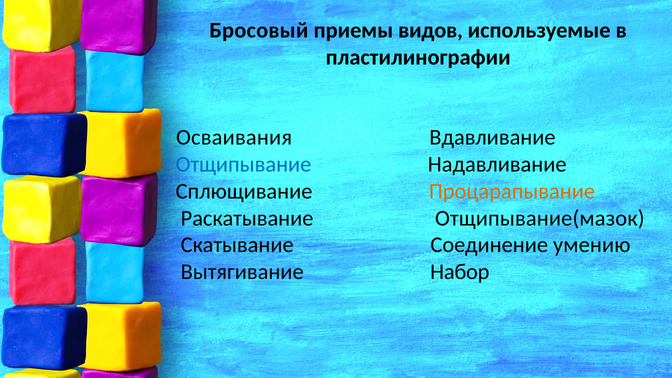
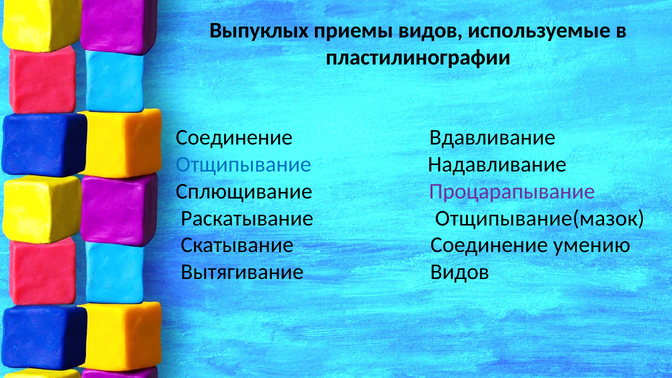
Бросовый: Бросовый -> Выпуклых (259, 30)
Осваивания: Осваивания -> Соединение (234, 138)
Процарапывание colour: orange -> purple (512, 191)
Вытягивание Набор: Набор -> Видов (460, 272)
